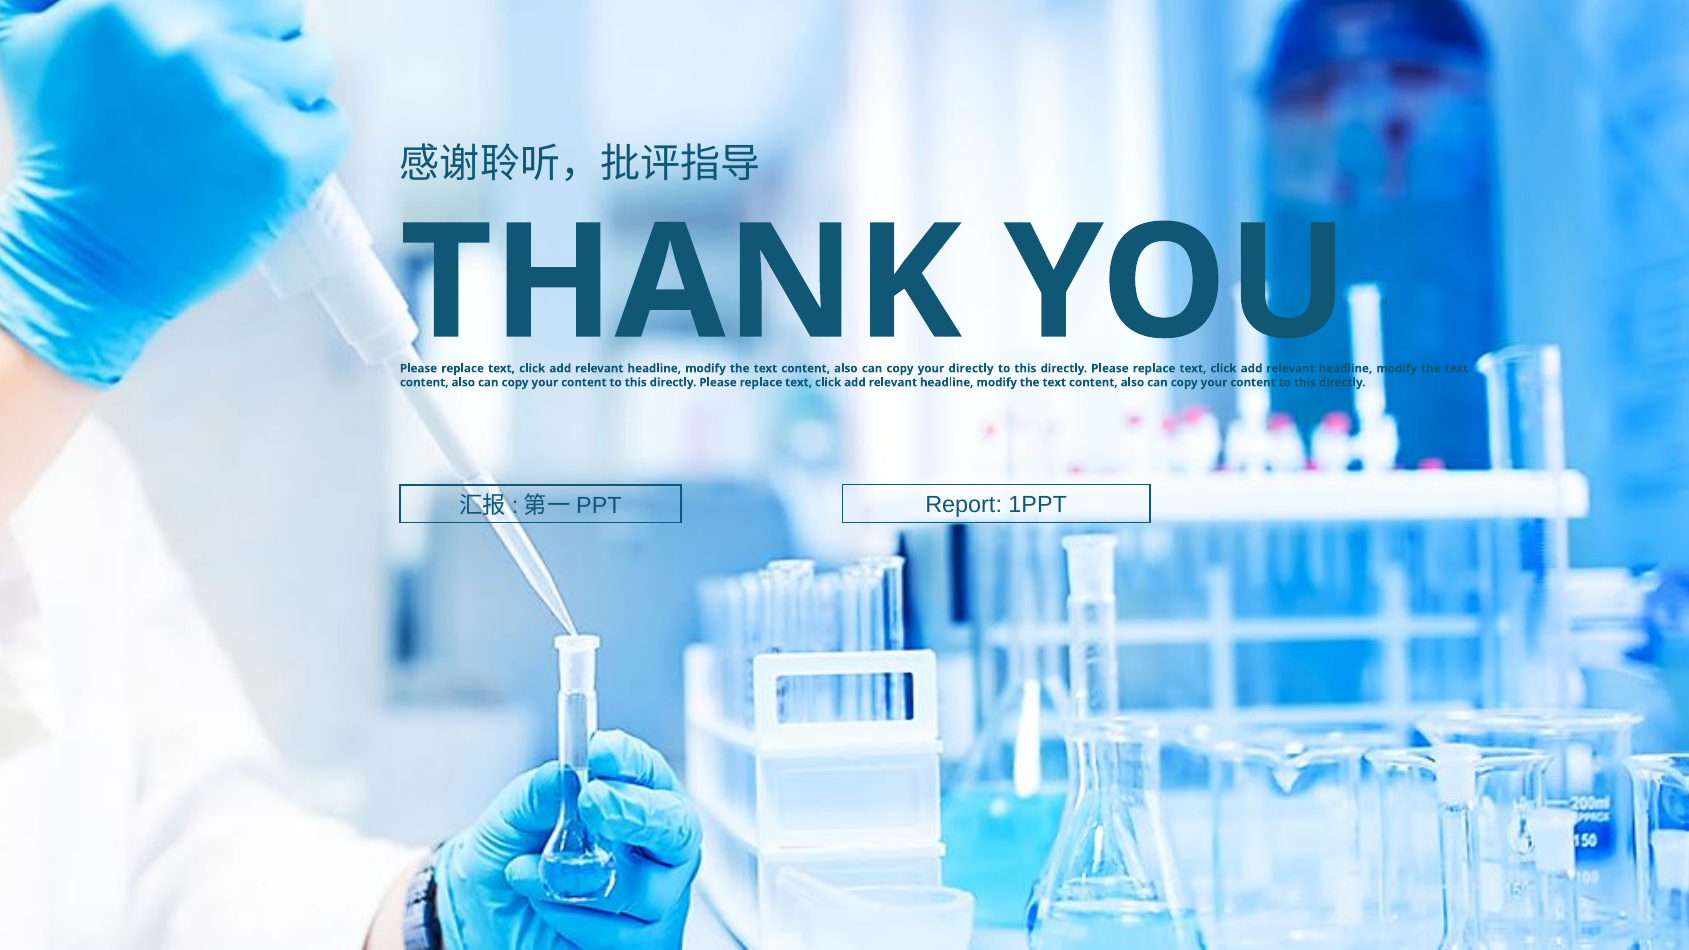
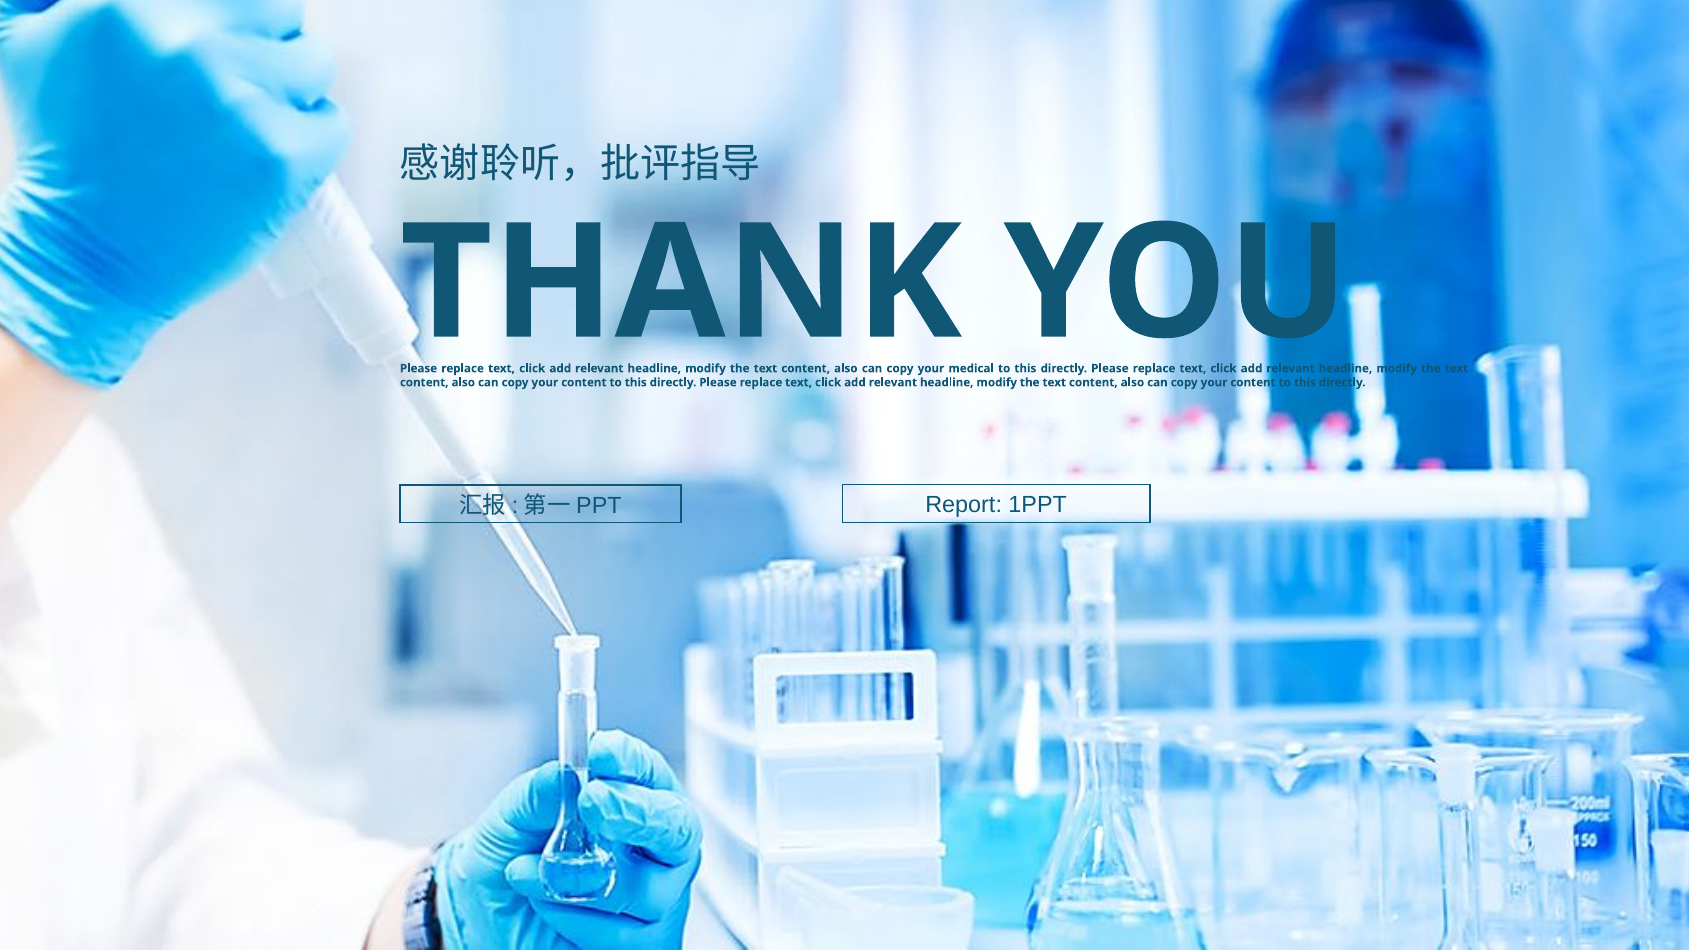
directly: directly -> medical (971, 368)
